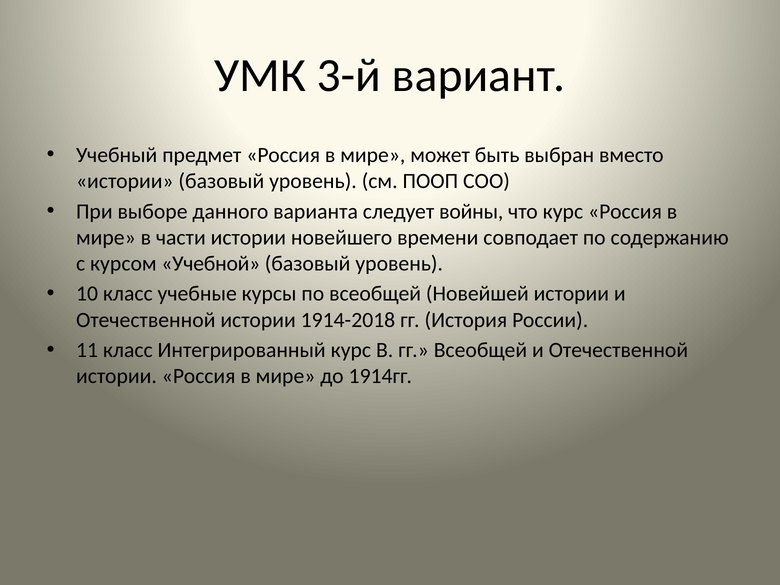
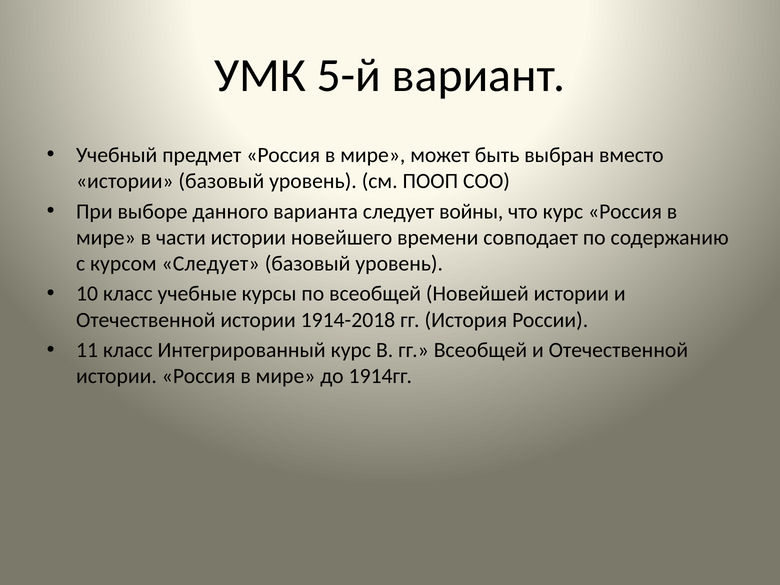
3-й: 3-й -> 5-й (349, 76)
курсом Учебной: Учебной -> Следует (211, 263)
